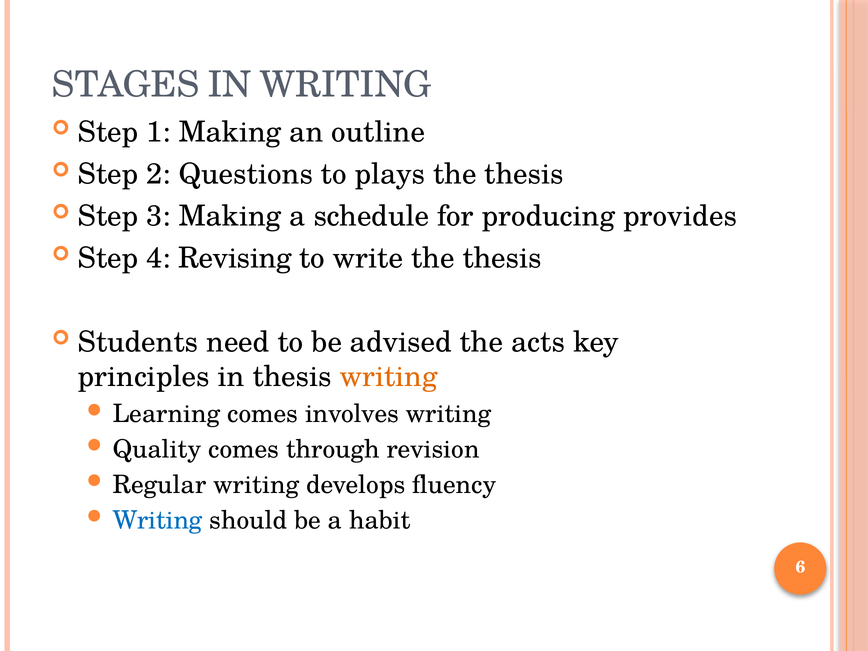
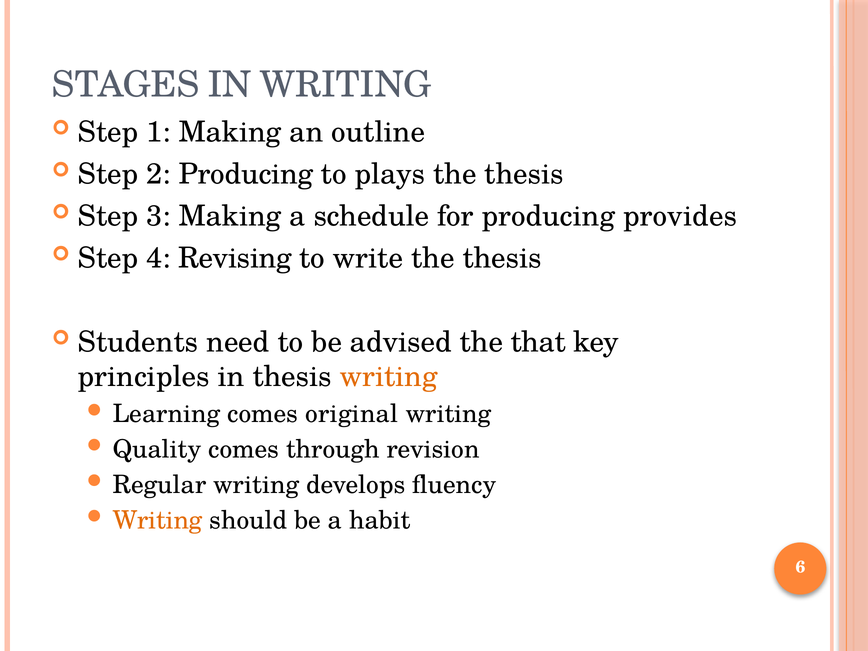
2 Questions: Questions -> Producing (246, 174)
acts: acts -> that (538, 342)
involves: involves -> original (352, 414)
Writing colour: blue -> orange (158, 520)
